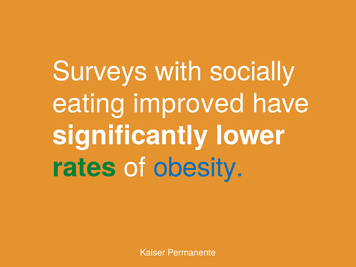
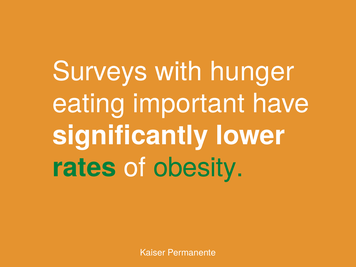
socially: socially -> hunger (252, 71)
improved: improved -> important (189, 103)
obesity colour: blue -> green (198, 168)
